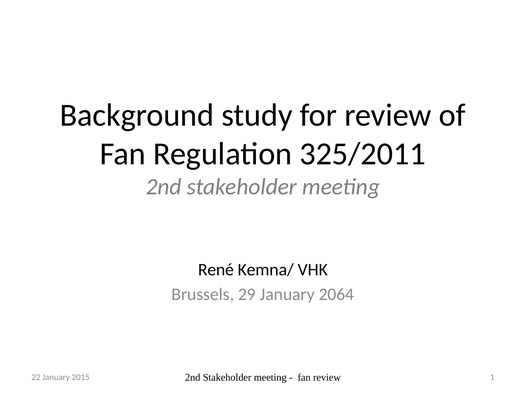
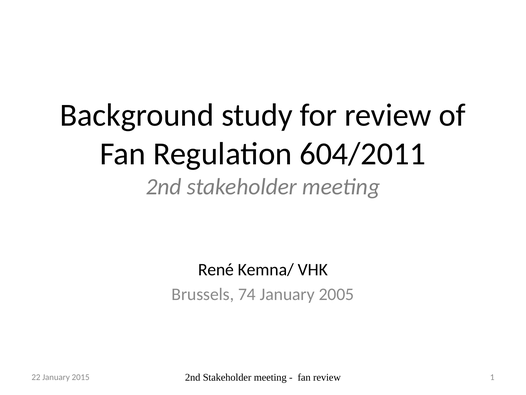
325/2011: 325/2011 -> 604/2011 (363, 154)
29: 29 -> 74 (247, 294)
2064: 2064 -> 2005 (336, 294)
